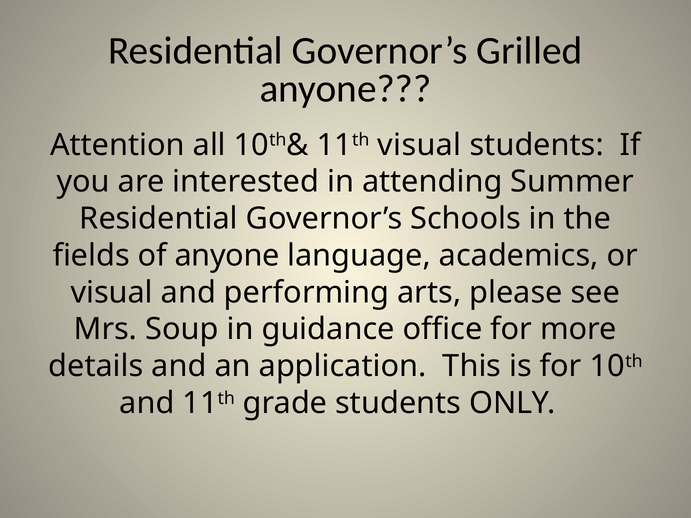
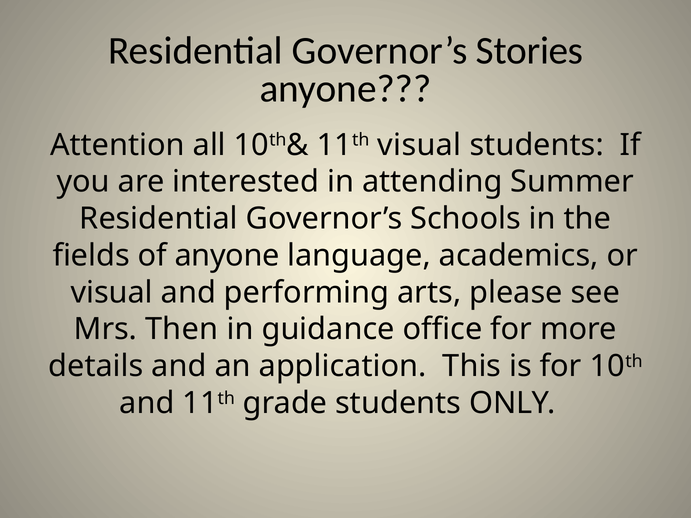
Grilled: Grilled -> Stories (530, 51)
Soup: Soup -> Then (182, 329)
